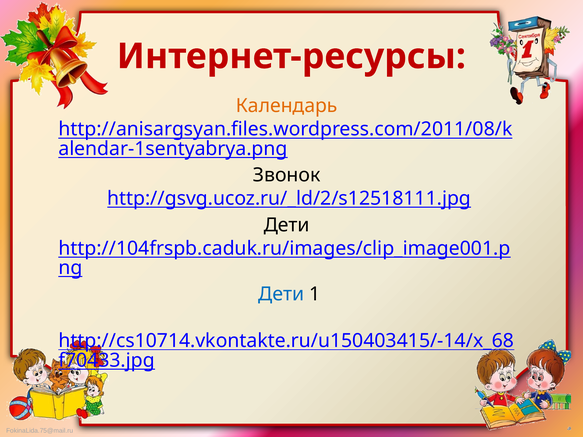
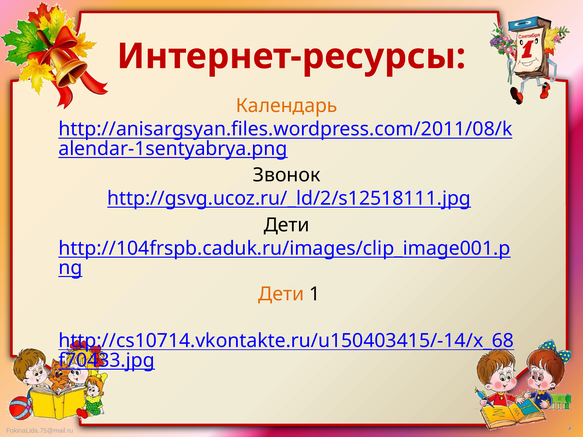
Дети colour: blue -> orange (281, 294)
